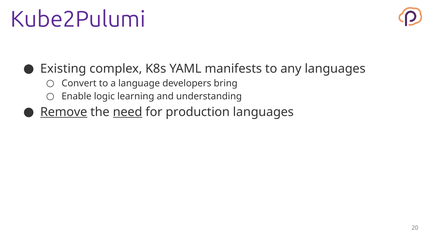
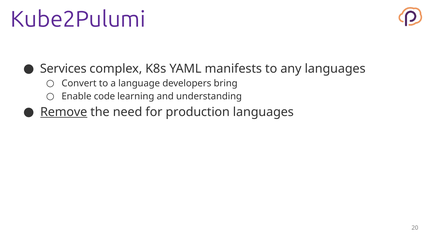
Existing: Existing -> Services (63, 69)
logic: logic -> code (104, 96)
need underline: present -> none (128, 112)
